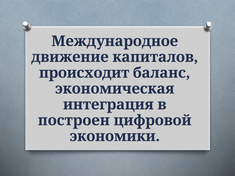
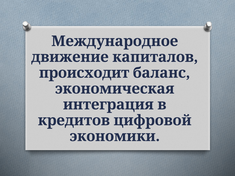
построен: построен -> кредитов (74, 121)
